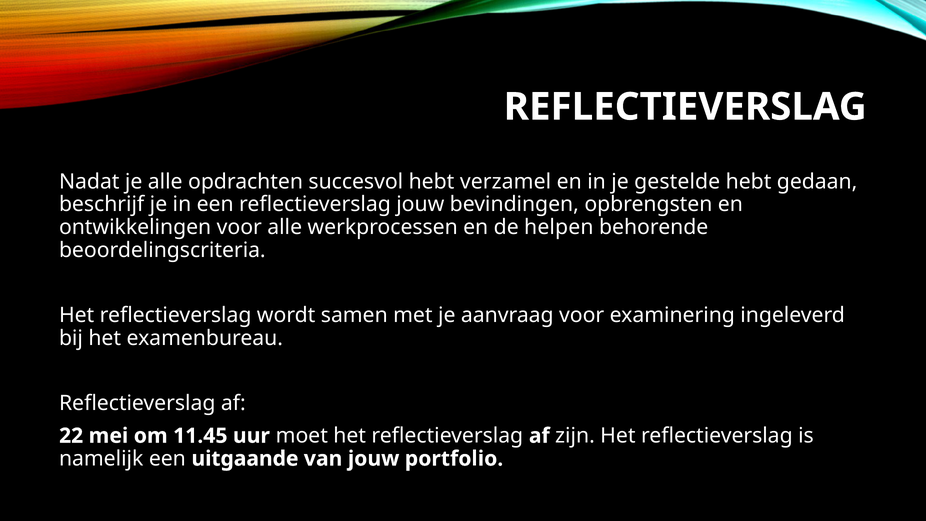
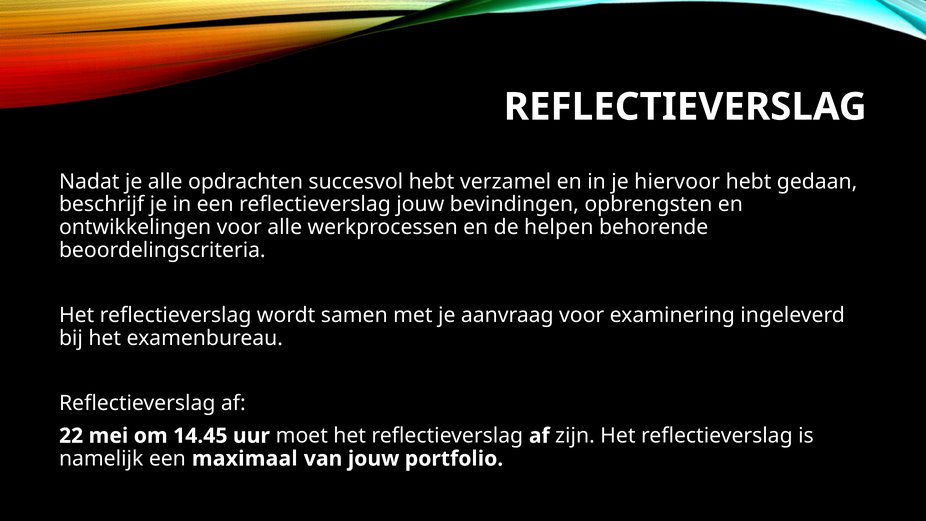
gestelde: gestelde -> hiervoor (677, 181)
11.45: 11.45 -> 14.45 (200, 436)
uitgaande: uitgaande -> maximaal (245, 459)
